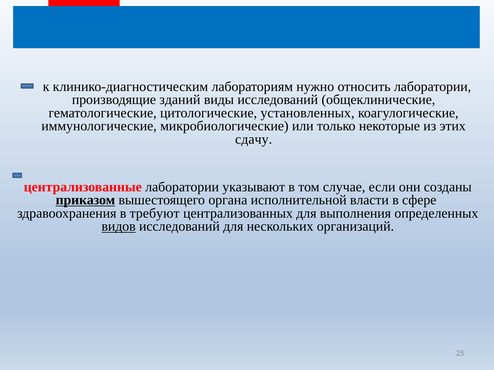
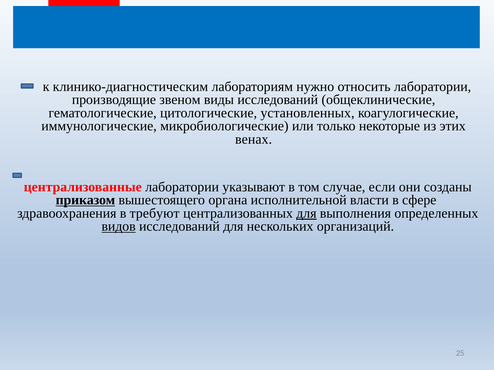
зданий: зданий -> звеном (180, 100)
сдачу: сдачу -> венах (254, 139)
для underline: none -> present (306, 214)
